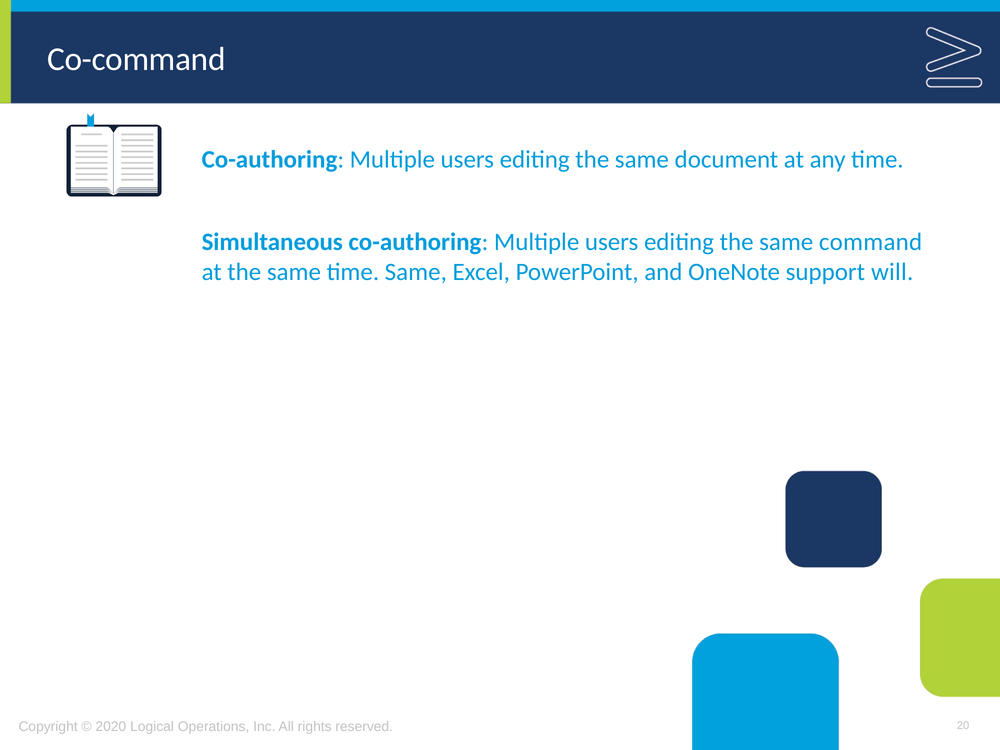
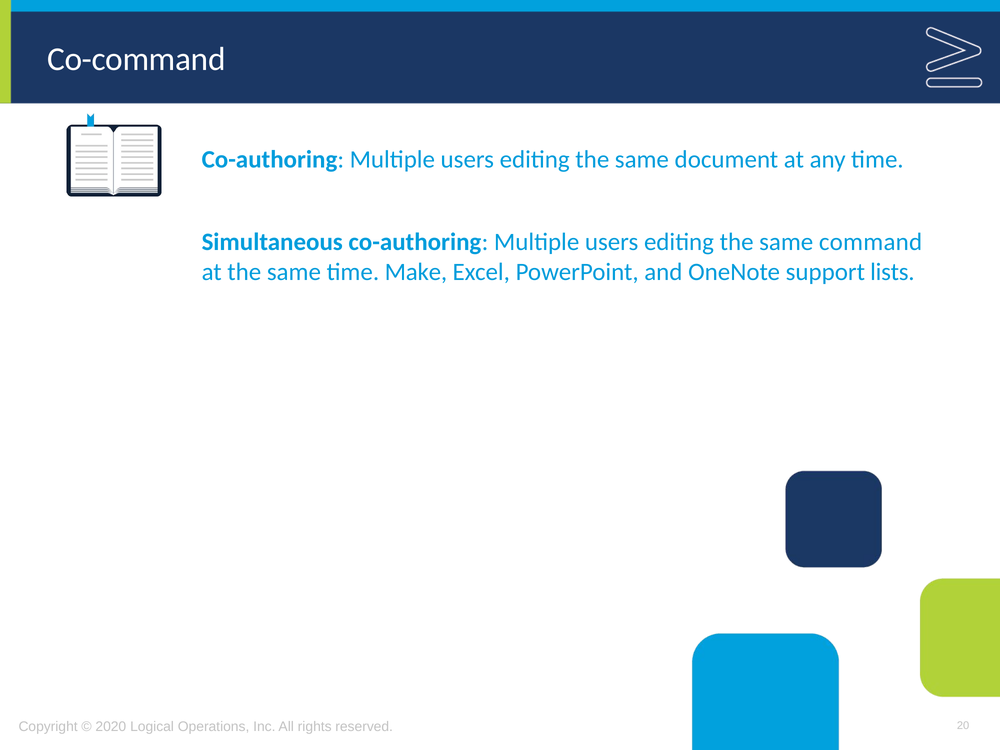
time Same: Same -> Make (416, 272)
will: will -> lists (892, 272)
